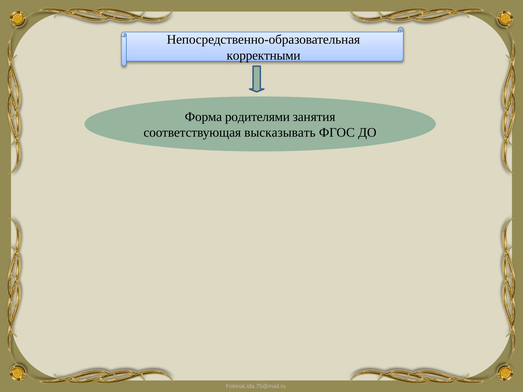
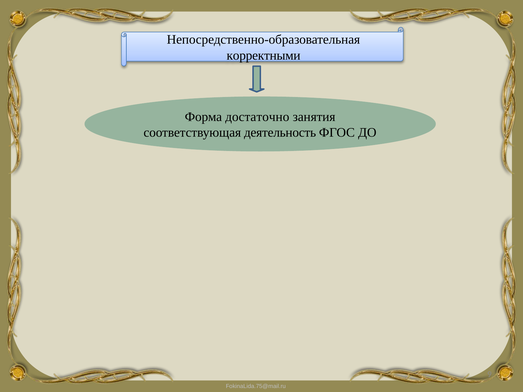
родителями: родителями -> достаточно (257, 117)
высказывать: высказывать -> деятельность (280, 133)
